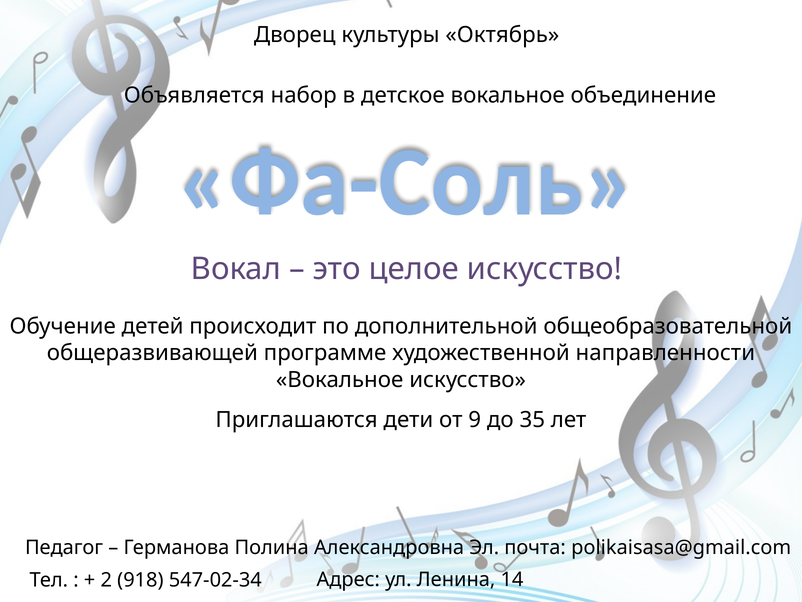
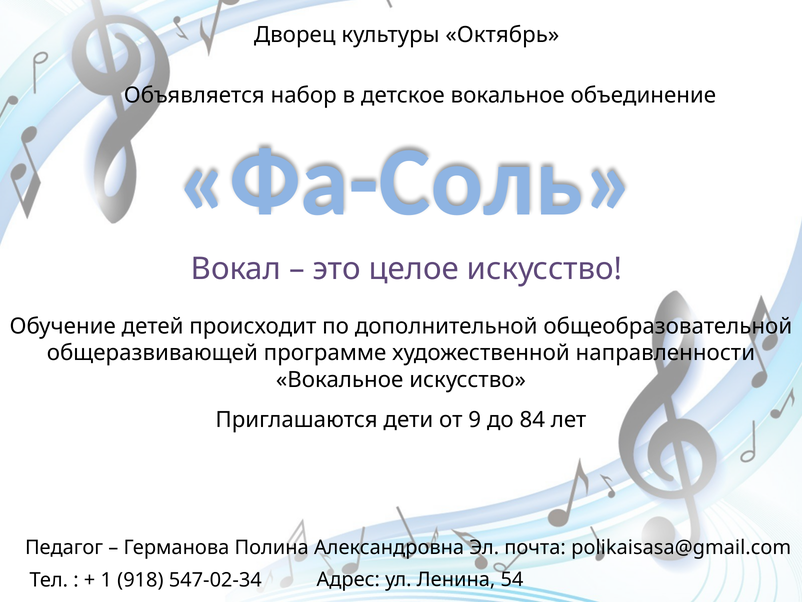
35: 35 -> 84 (532, 420)
14: 14 -> 54 (512, 579)
2: 2 -> 1 (106, 580)
